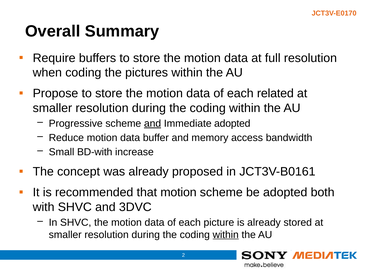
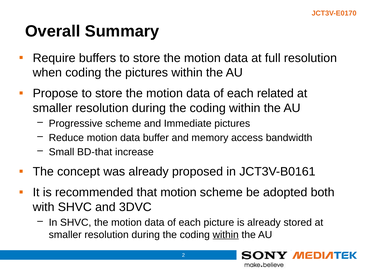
and underline: present -> none (153, 124)
Immediate adopted: adopted -> pictures (232, 124)
BD-with: BD-with -> BD-that (95, 152)
